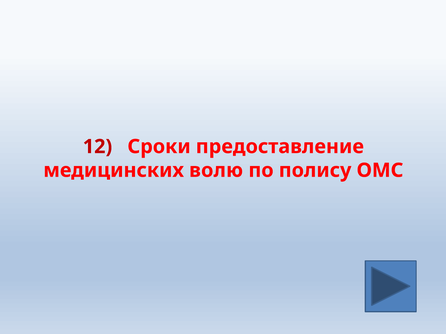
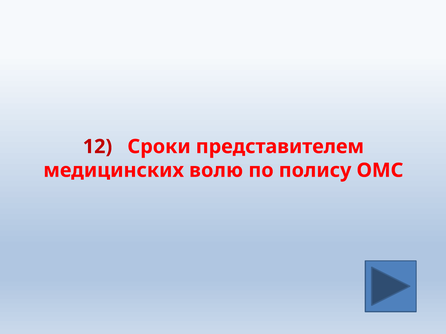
предоставление: предоставление -> представителем (280, 147)
